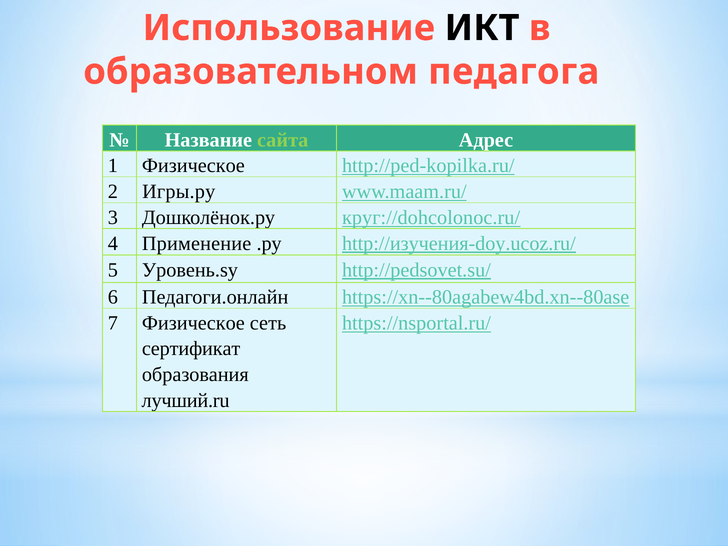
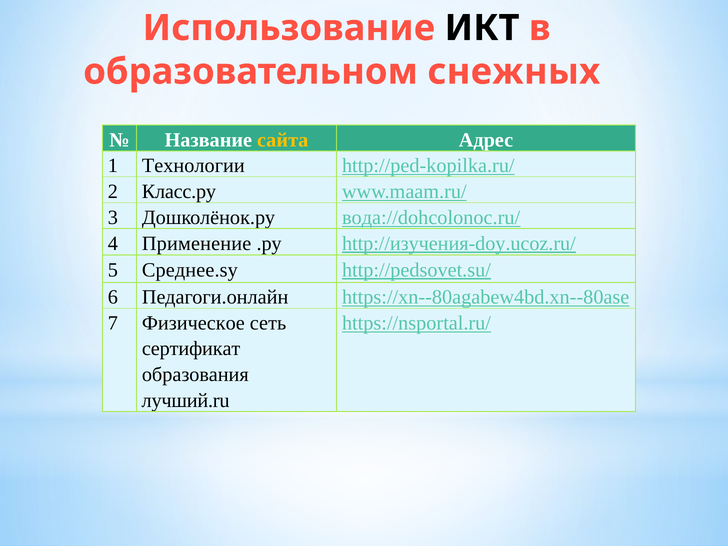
педагога: педагога -> снежных (514, 72)
сайта colour: light green -> yellow (283, 140)
1 Физическое: Физическое -> Технологии (193, 166)
Игры.ру: Игры.ру -> Класс.ру (179, 192)
круг://dohcolonoc.ru/: круг://dohcolonoc.ru/ -> вода://dohcolonoc.ru/ (431, 218)
Уровень.sy: Уровень.sy -> Среднее.sy (190, 270)
